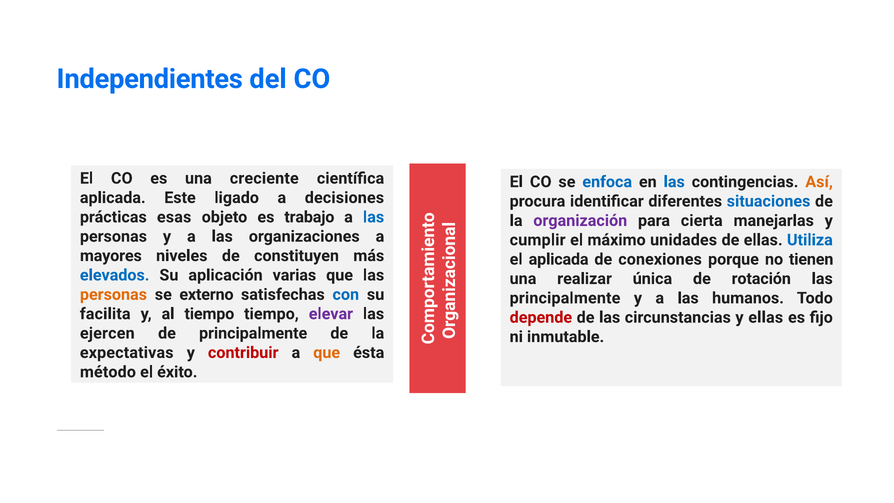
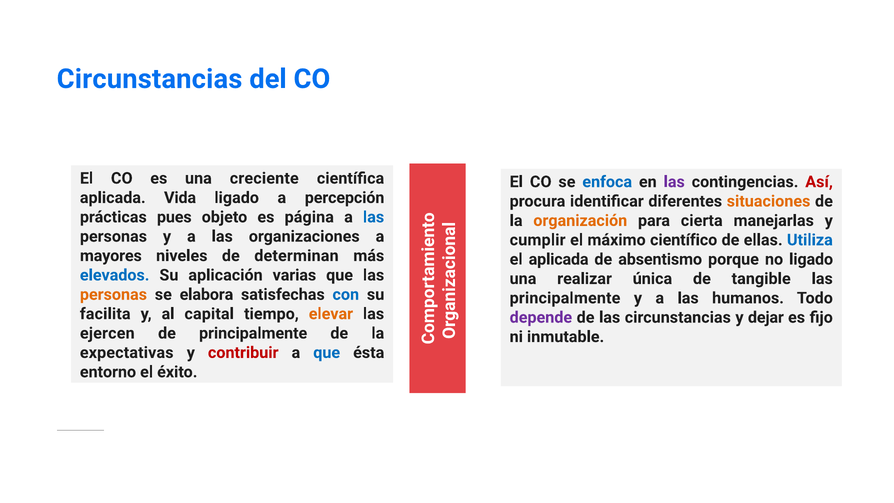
Independientes: Independientes -> Circunstancias (150, 79)
las colour: blue -> purple (674, 182)
Así colour: orange -> red (819, 182)
Este: Este -> Vida (180, 198)
decisiones: decisiones -> percepción (345, 198)
situaciones colour: blue -> orange (769, 201)
esas: esas -> pues (174, 217)
trabajo: trabajo -> página (309, 217)
organización colour: purple -> orange (580, 220)
unidades: unidades -> científico (684, 240)
constituyen: constituyen -> determinan (296, 256)
conexiones: conexiones -> absentismo (660, 259)
no tienen: tienen -> ligado (811, 259)
rotación: rotación -> tangible (761, 279)
externo: externo -> elabora (206, 294)
al tiempo: tiempo -> capital (209, 314)
elevar colour: purple -> orange (331, 314)
depende colour: red -> purple (541, 317)
y ellas: ellas -> dejar (766, 317)
que colour: orange -> blue (327, 352)
método: método -> entorno (108, 372)
